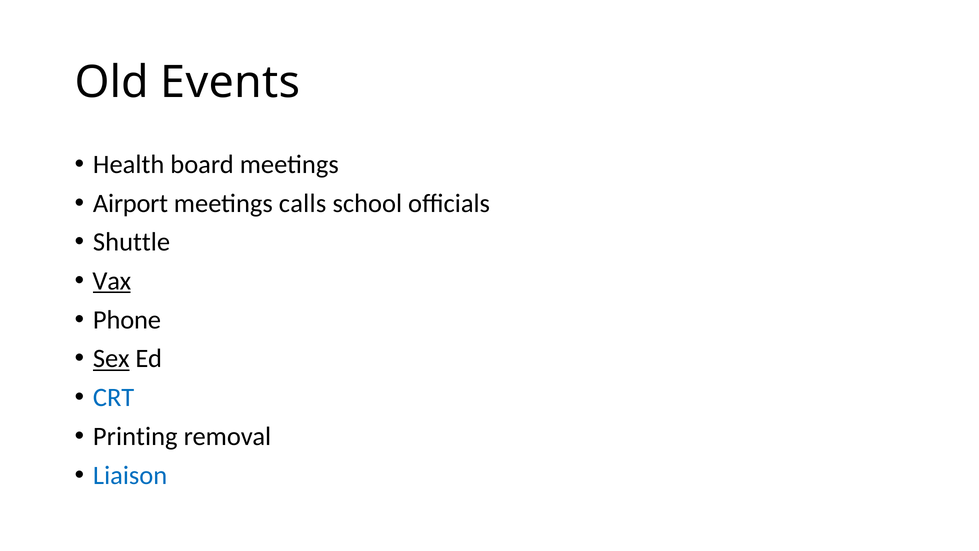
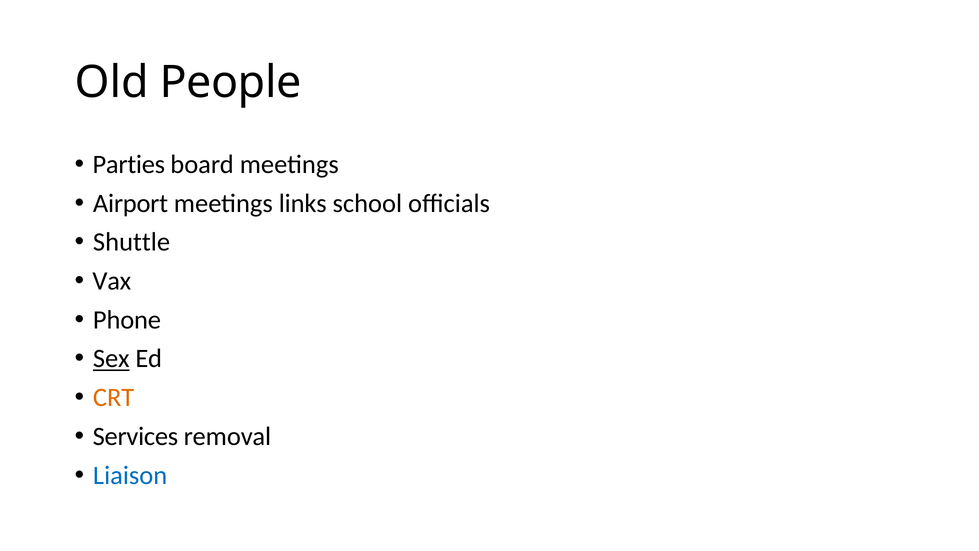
Events: Events -> People (231, 82)
Health: Health -> Parties (129, 164)
calls: calls -> links (303, 203)
Vax underline: present -> none (112, 281)
CRT colour: blue -> orange (114, 397)
Printing: Printing -> Services (135, 436)
